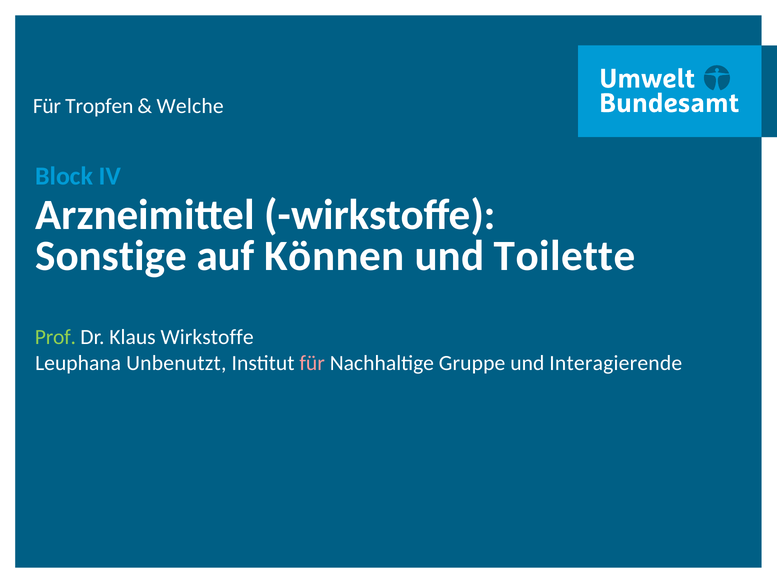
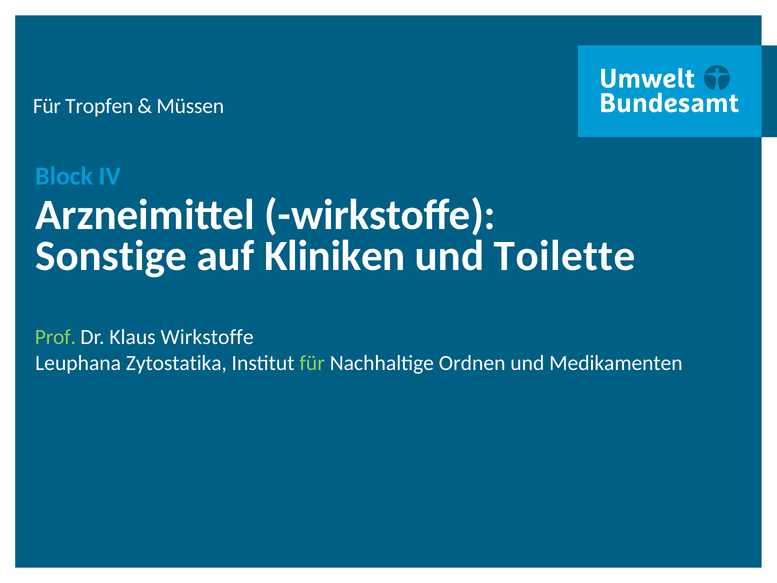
Welche: Welche -> Müssen (190, 106)
Können: Können -> Kliniken (335, 256)
Unbenutzt: Unbenutzt -> Zytostatika (176, 363)
für colour: pink -> light green (312, 363)
Gruppe: Gruppe -> Ordnen (472, 363)
Interagierende: Interagierende -> Medikamenten (616, 363)
